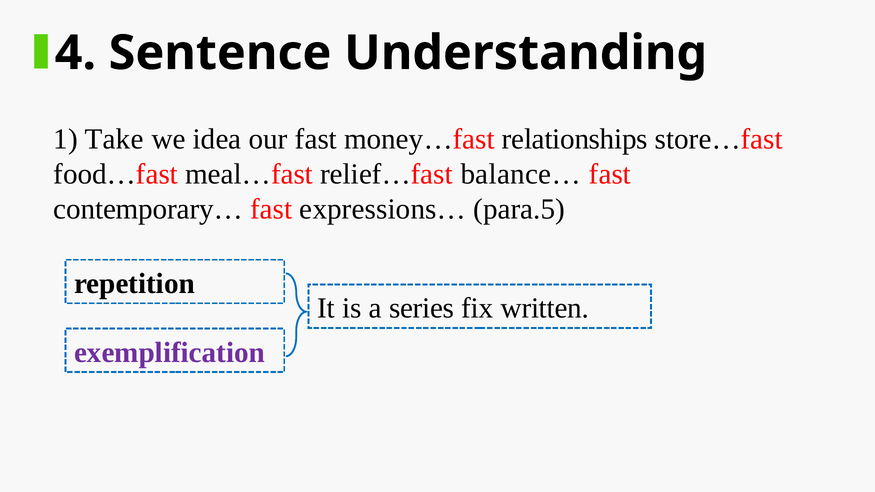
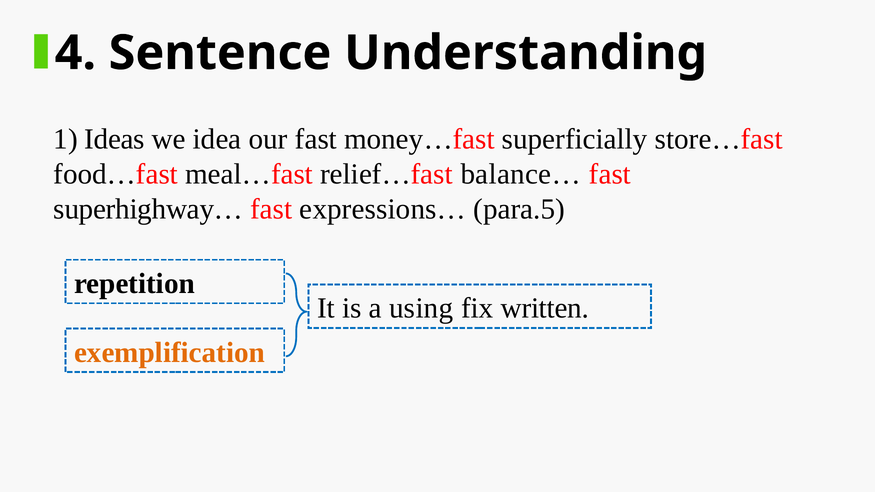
Take: Take -> Ideas (114, 139)
relationships: relationships -> superficially (575, 139)
contemporary…: contemporary… -> superhighway… (148, 209)
series: series -> using (421, 308)
exemplification colour: purple -> orange (170, 353)
